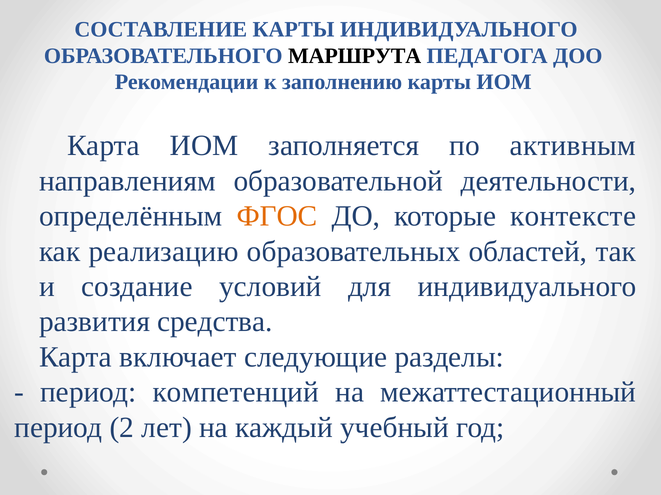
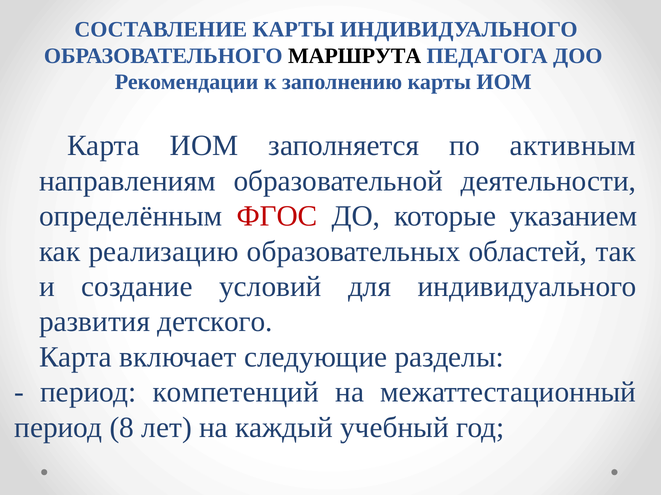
ФГОС colour: orange -> red (277, 216)
контексте: контексте -> указанием (573, 216)
средства: средства -> детского (215, 322)
2: 2 -> 8 (122, 428)
